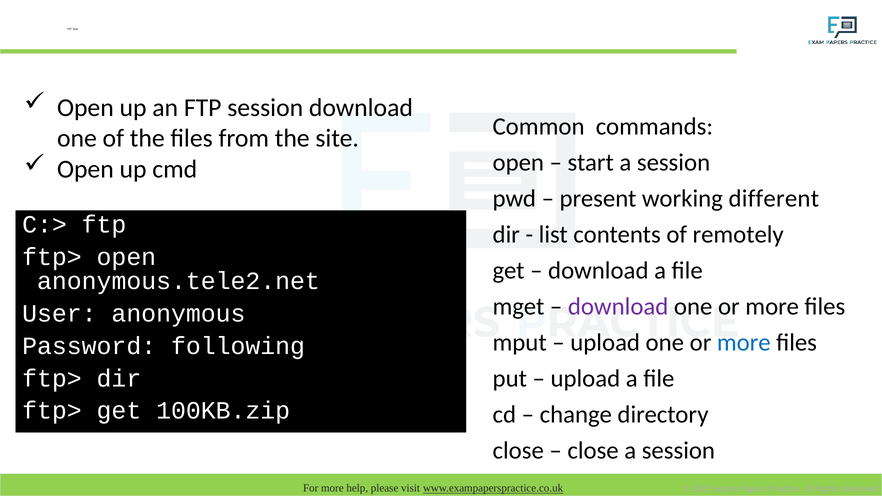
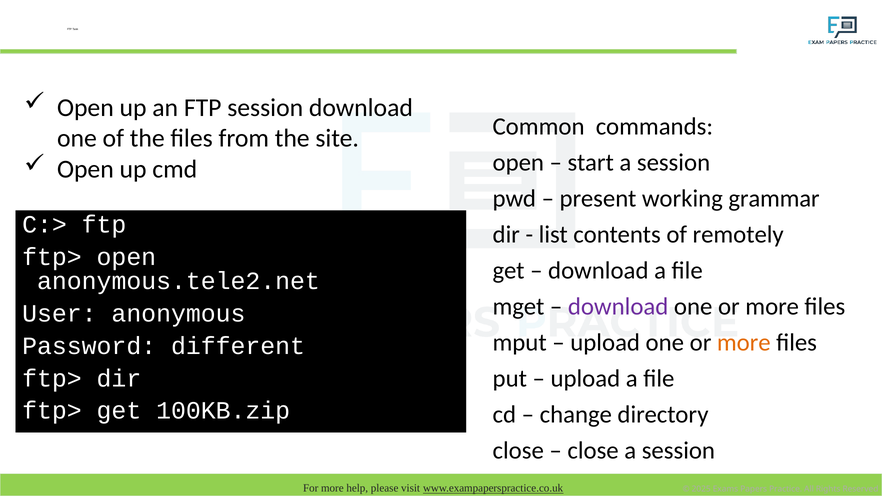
different: different -> grammar (774, 199)
more colour: blue -> orange (744, 343)
following: following -> different (238, 346)
